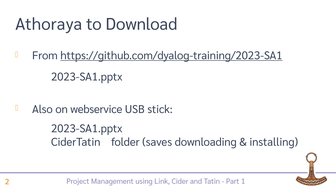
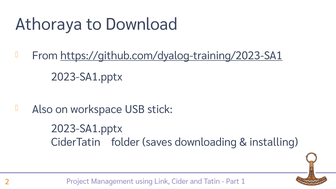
webservice: webservice -> workspace (96, 109)
